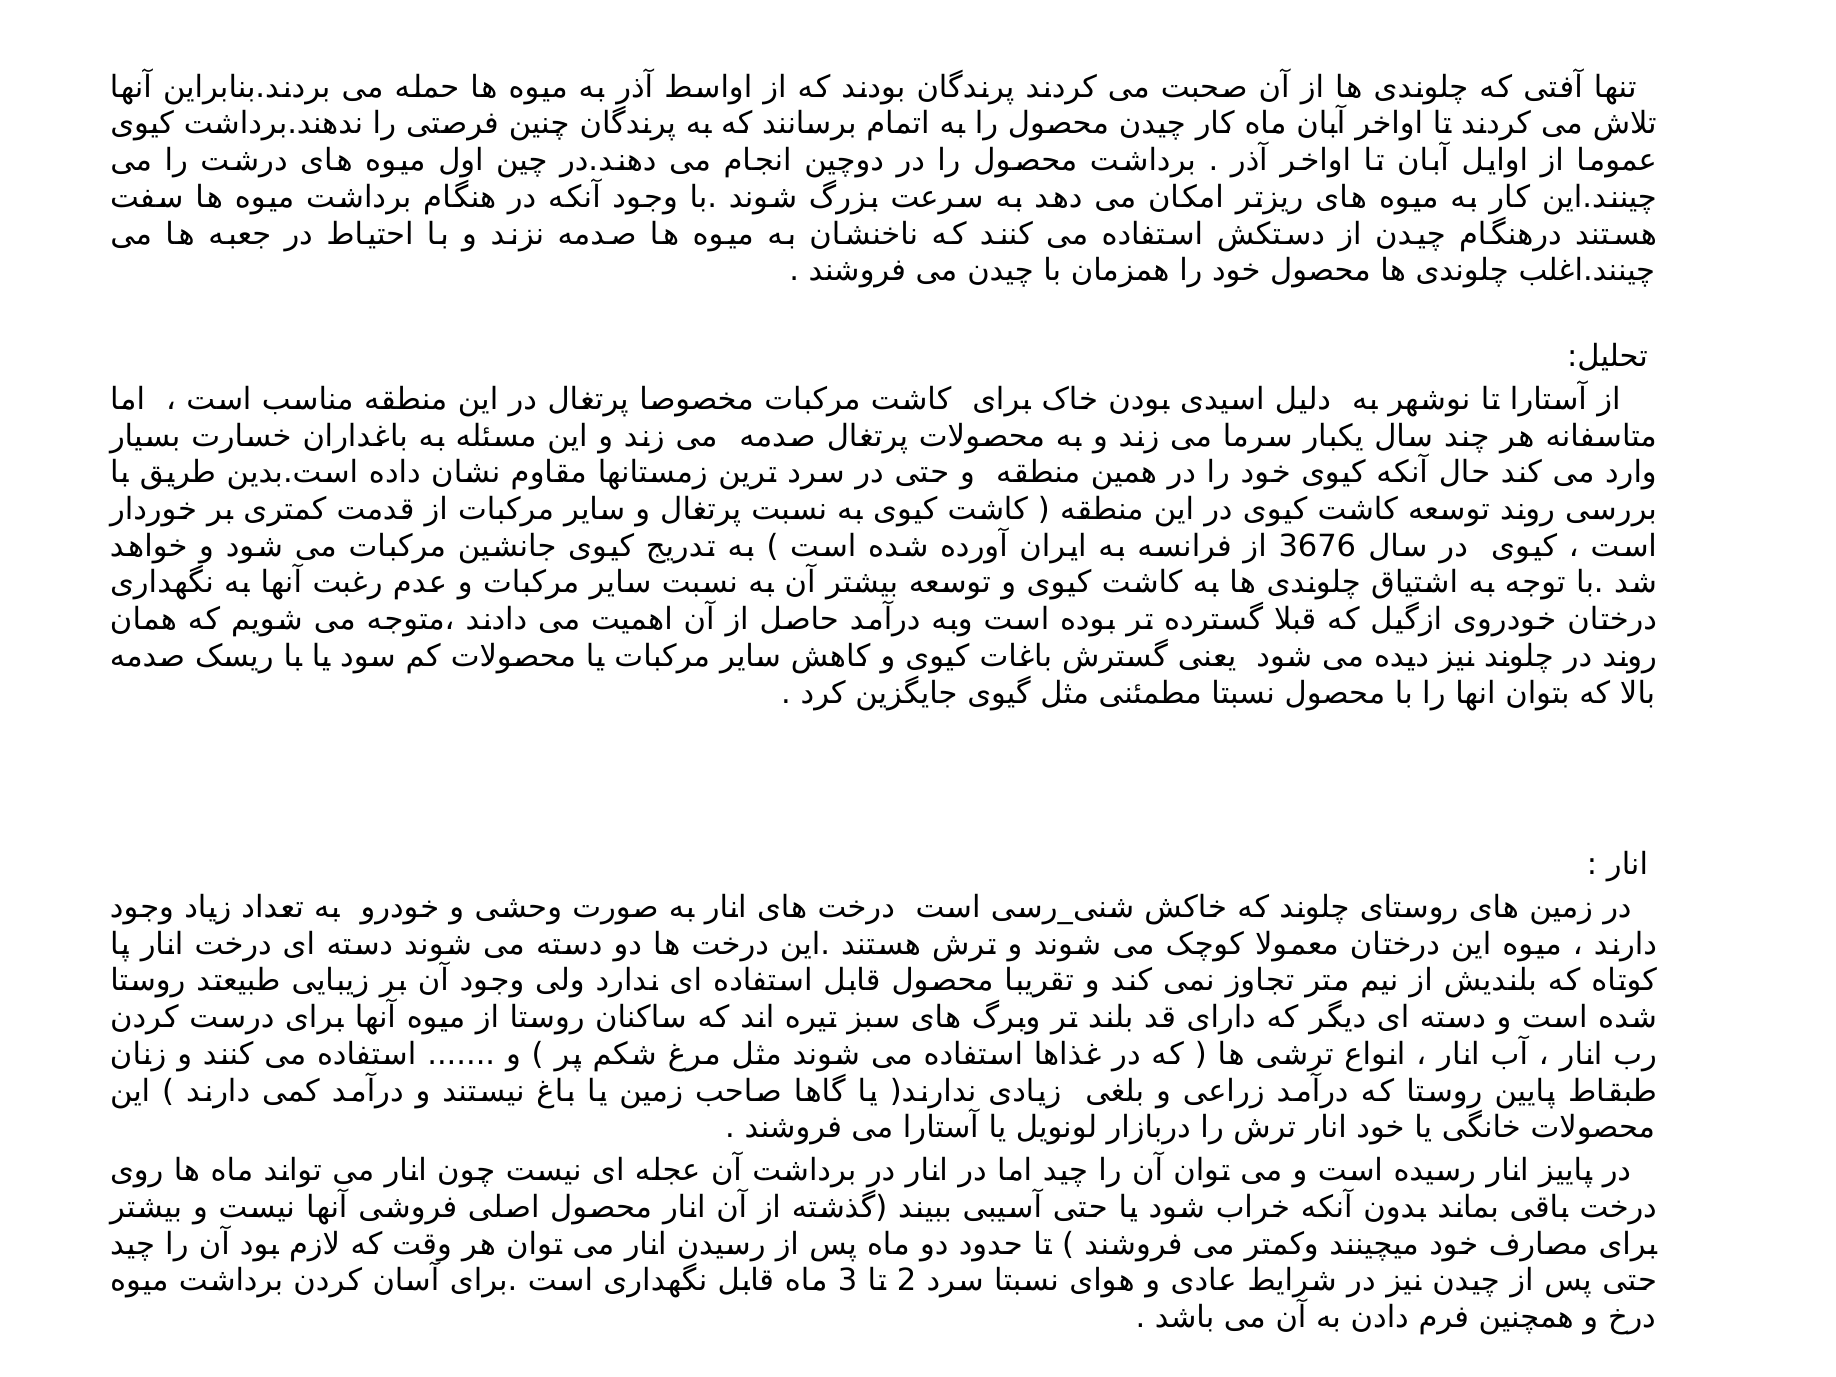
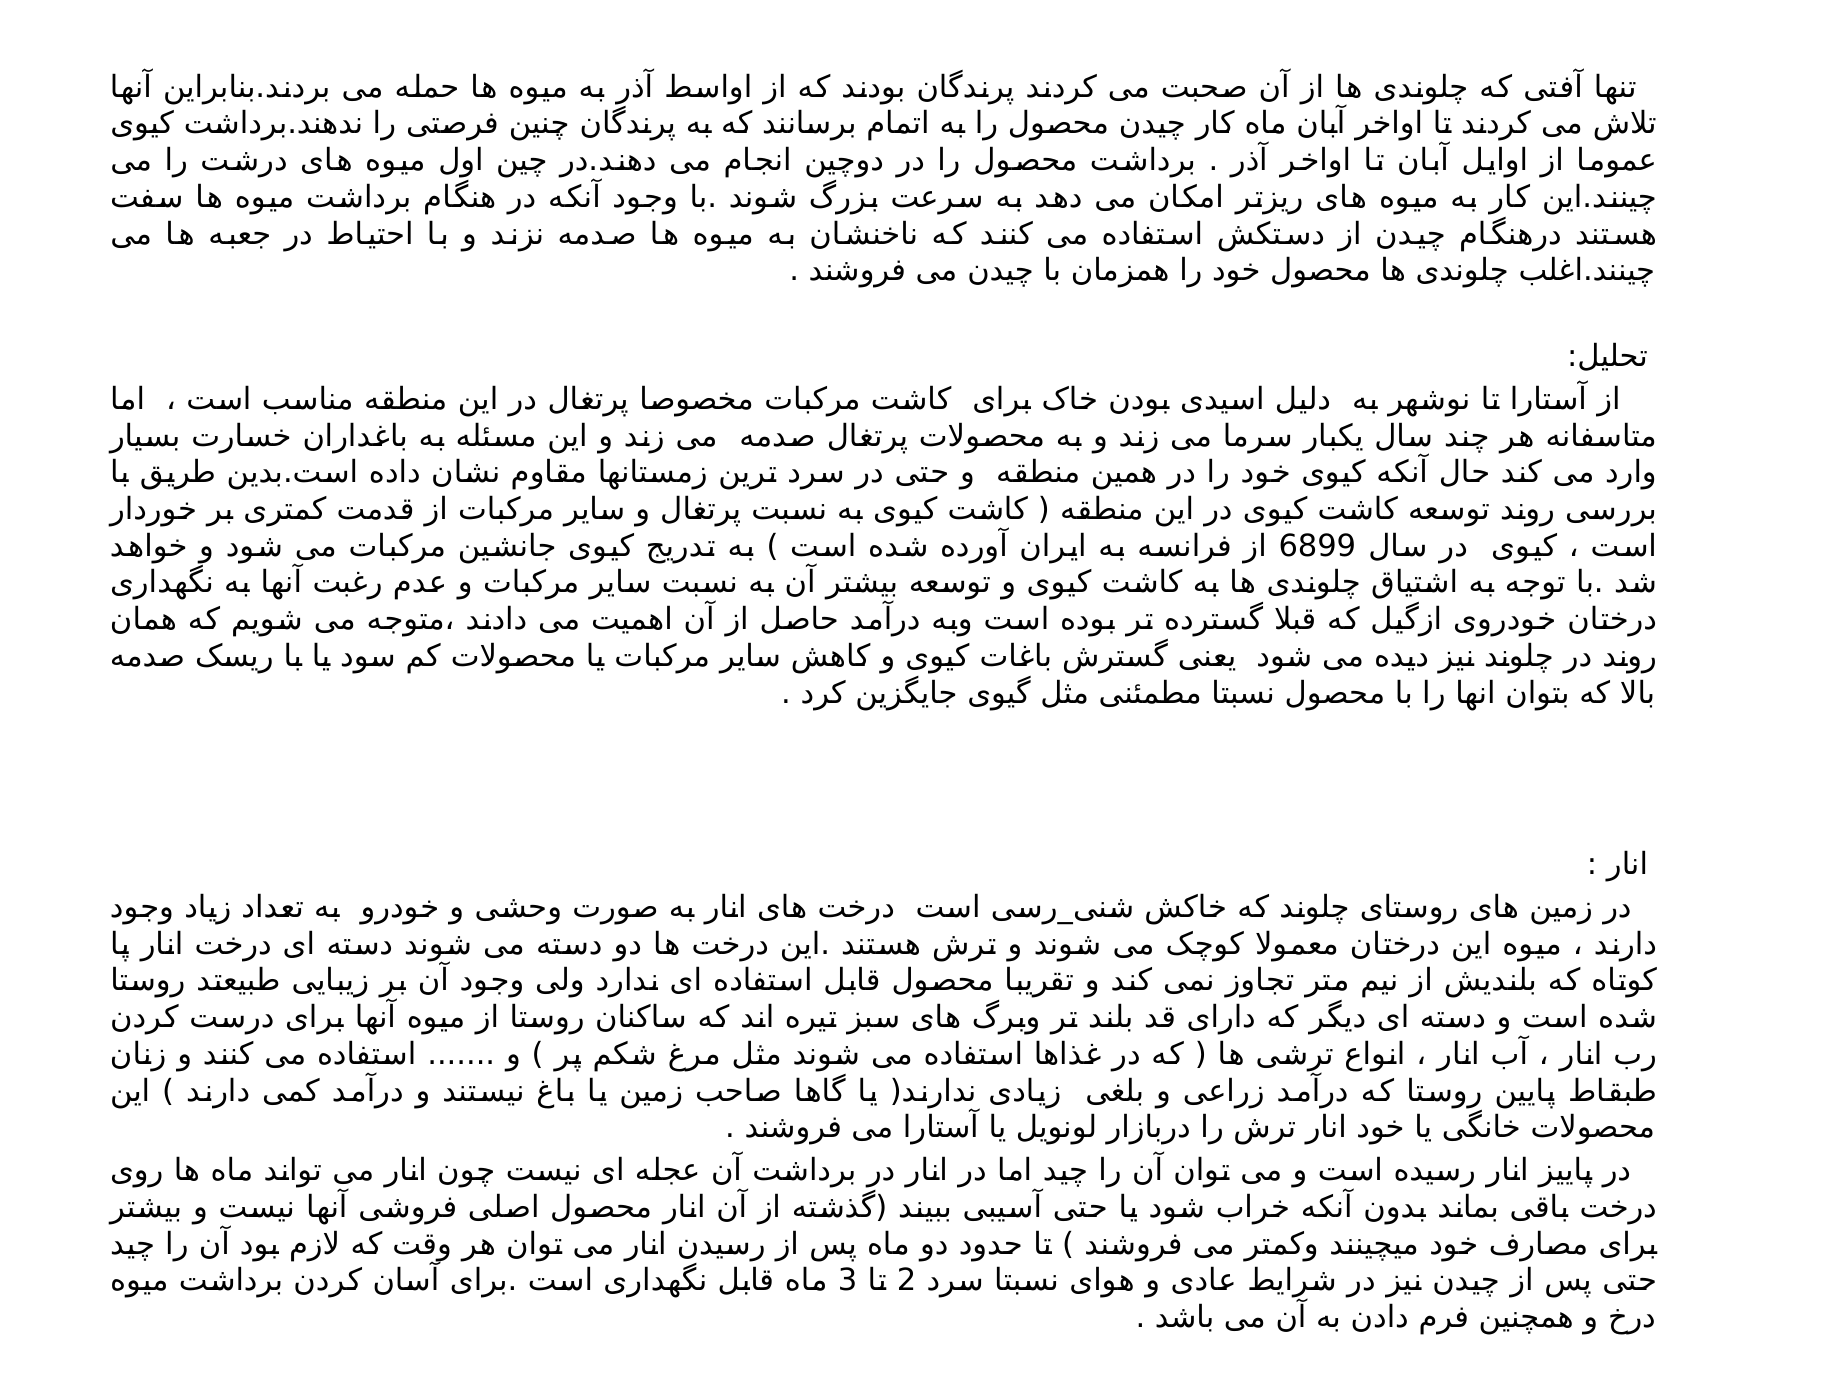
3676: 3676 -> 6899 (1317, 546)
